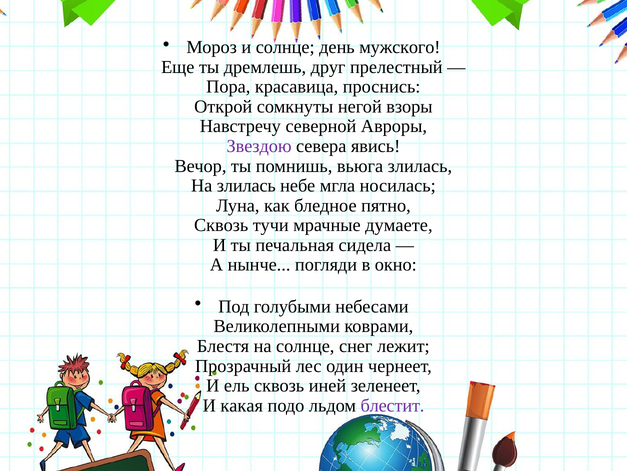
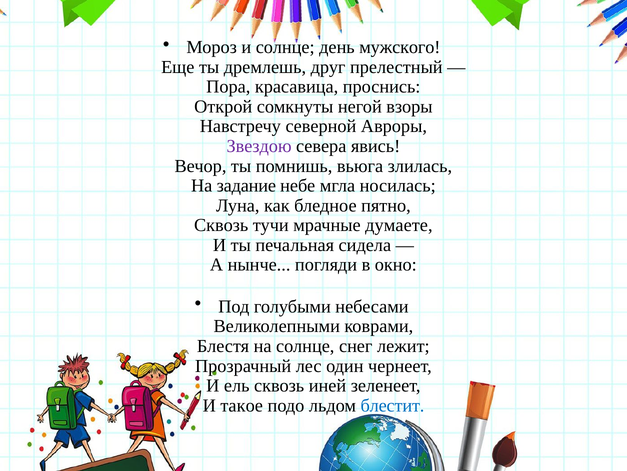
На злилась: злилась -> задание (246, 185)
какая: какая -> такое (242, 405)
блестит colour: purple -> blue (393, 405)
